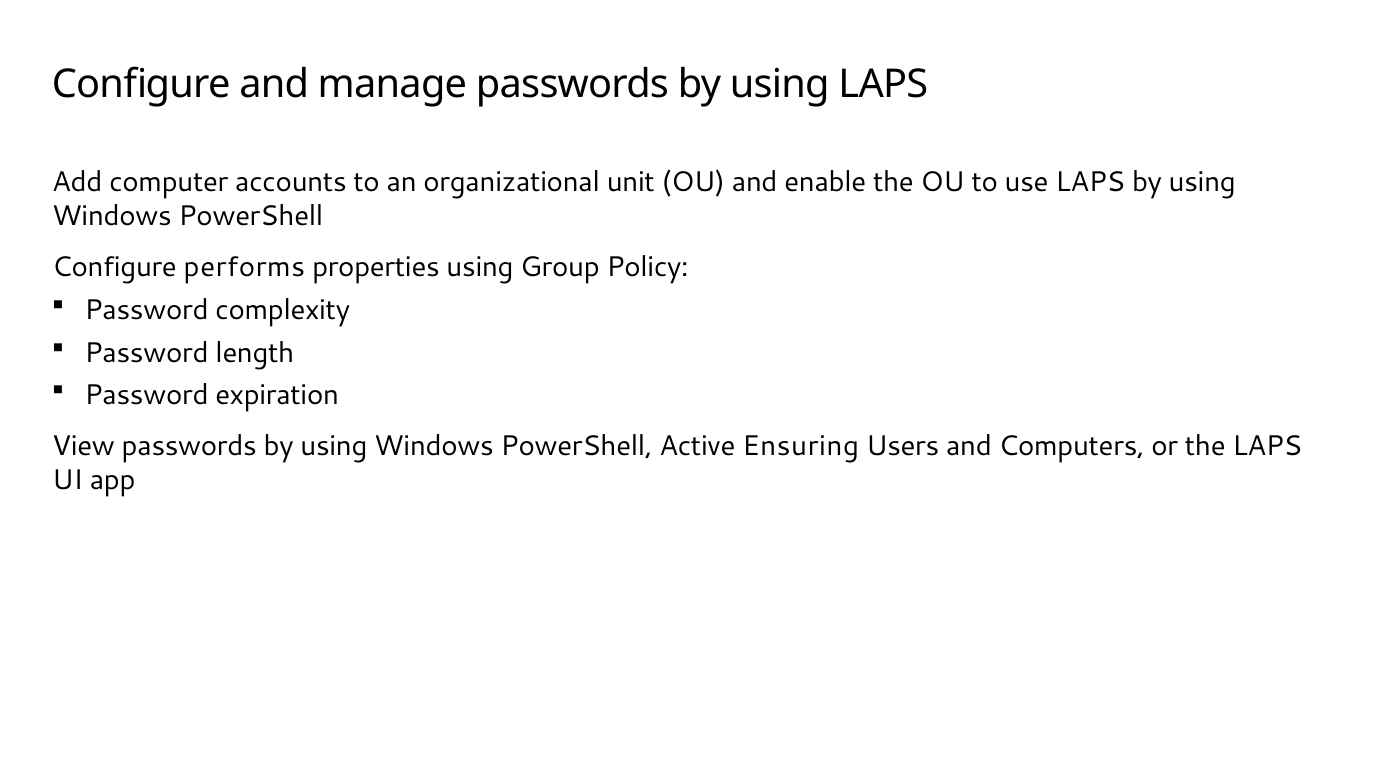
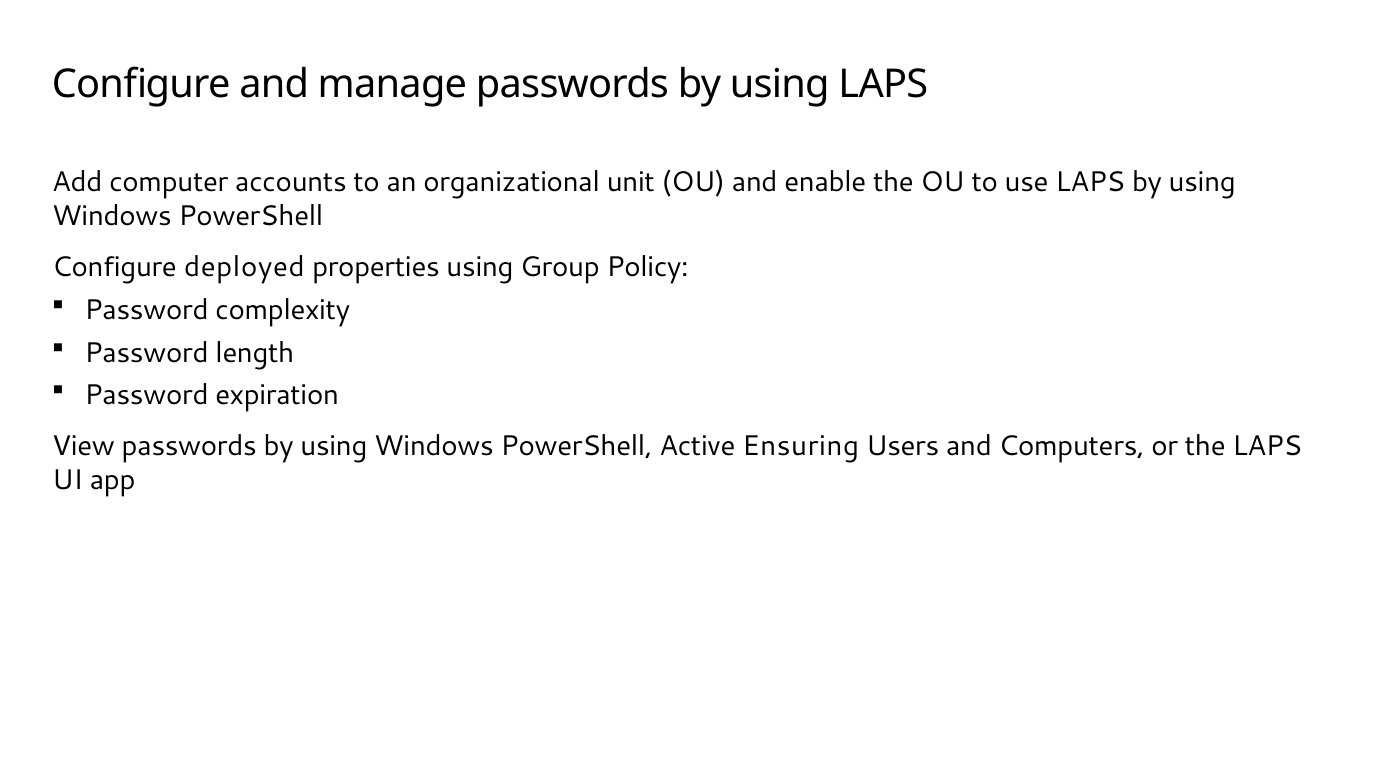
performs: performs -> deployed (244, 268)
